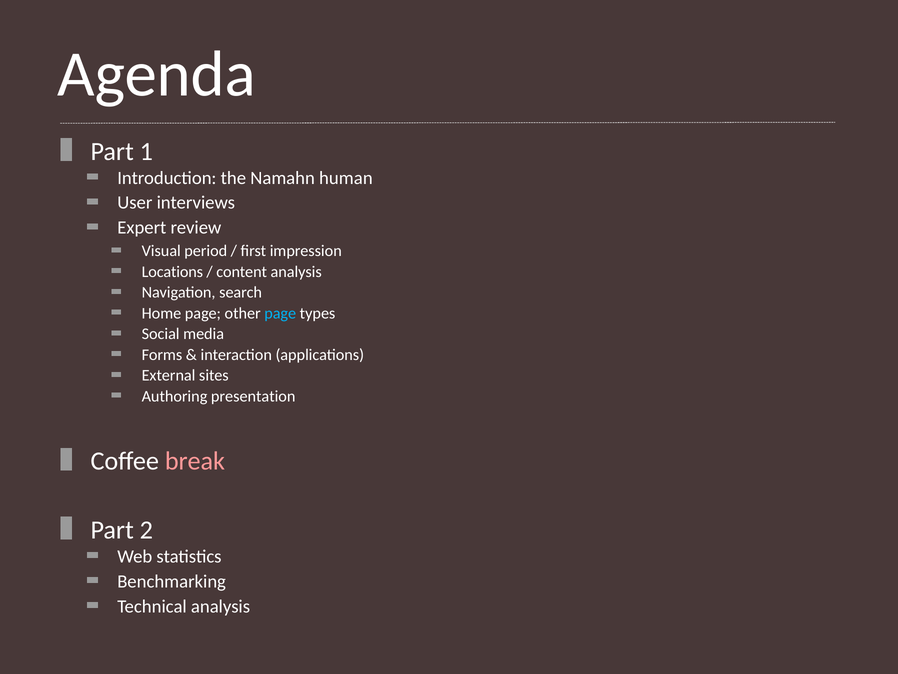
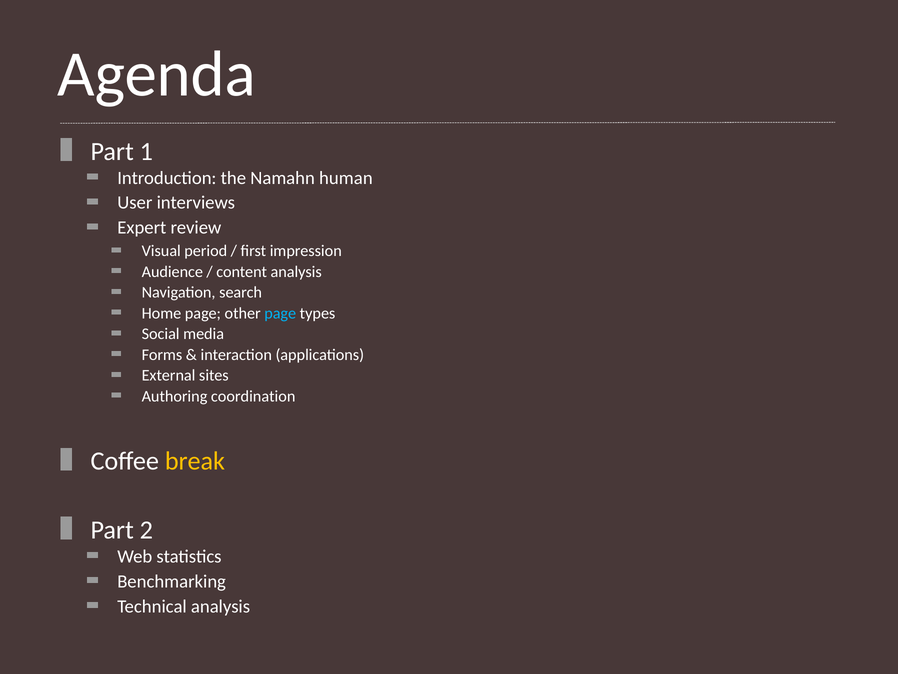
Locations: Locations -> Audience (172, 272)
presentation: presentation -> coordination (253, 396)
break colour: pink -> yellow (195, 461)
